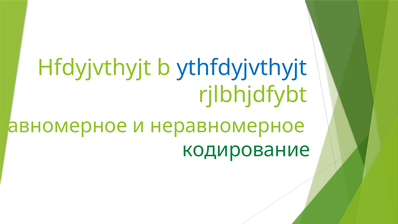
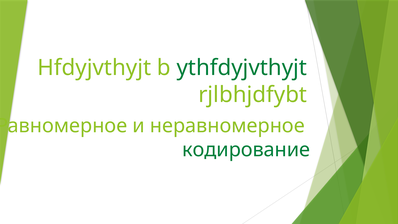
ythfdyjvthyjt colour: blue -> green (242, 68)
